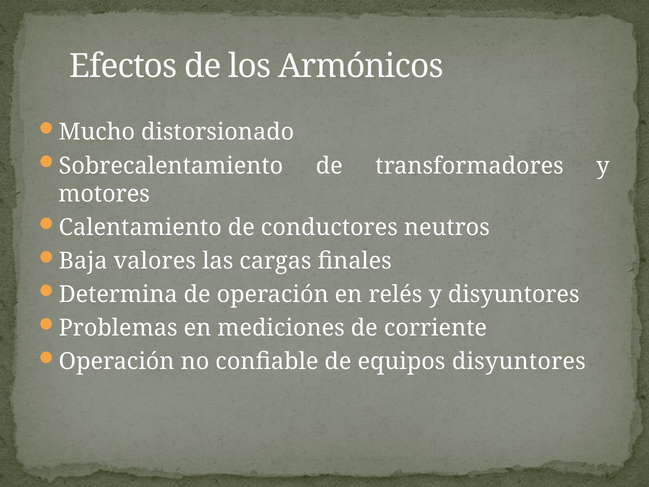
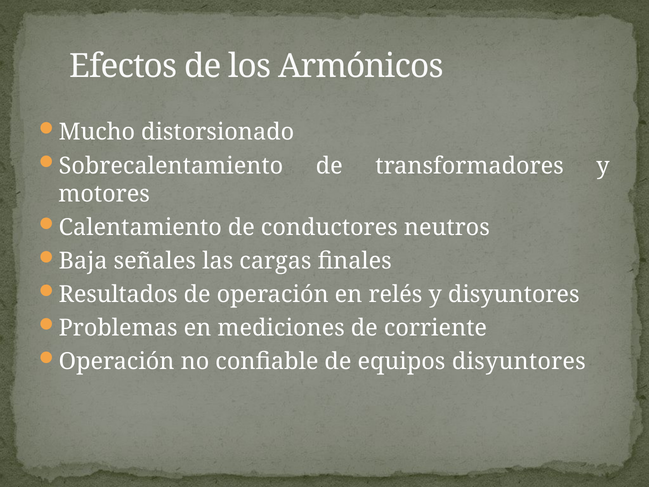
valores: valores -> señales (155, 261)
Determina: Determina -> Resultados (118, 294)
